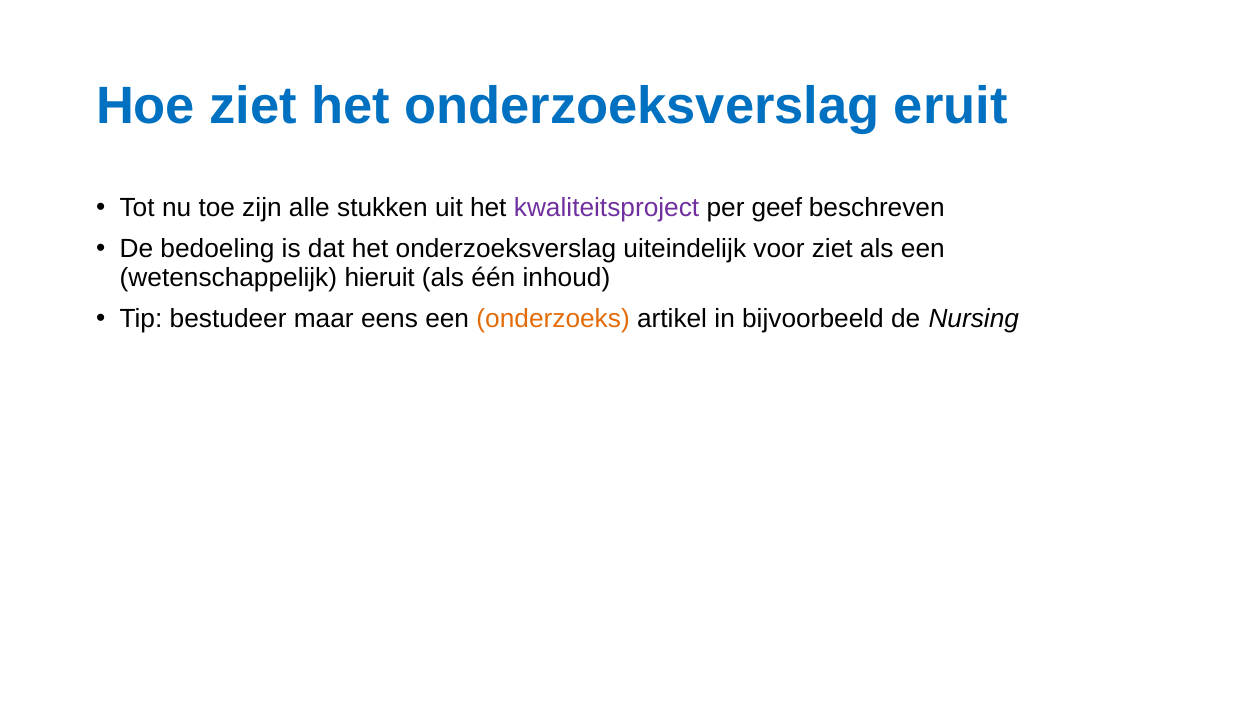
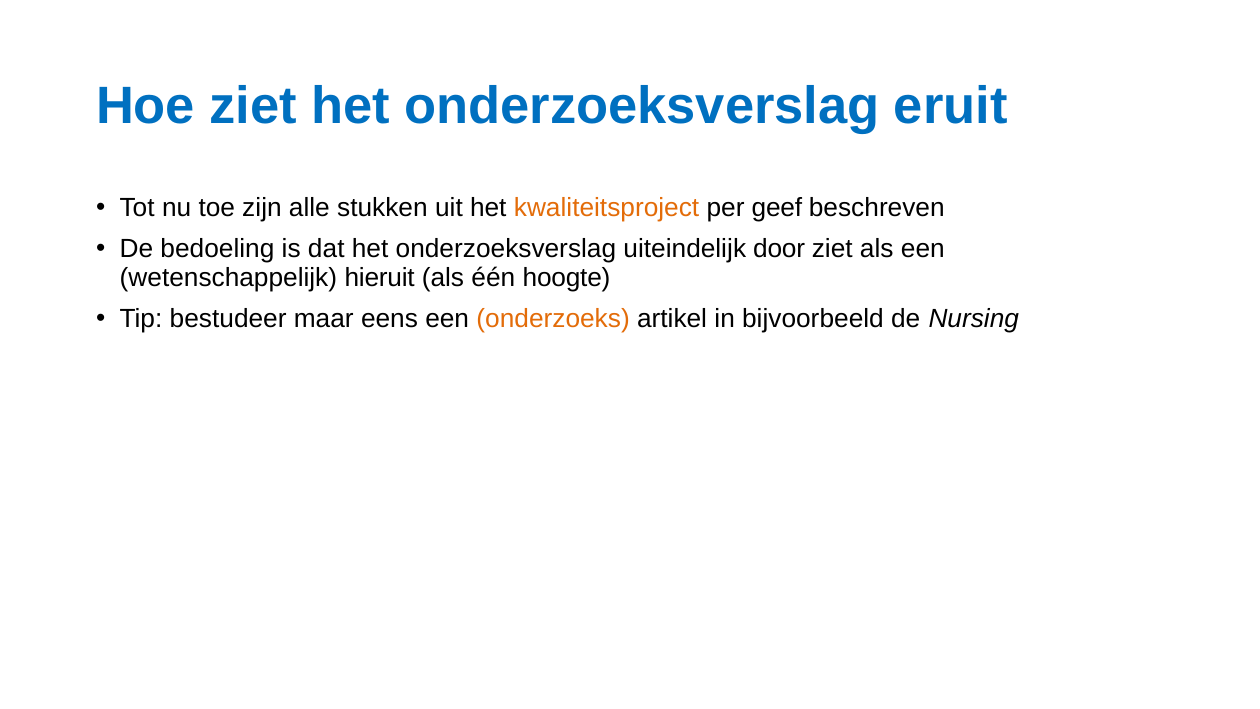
kwaliteitsproject colour: purple -> orange (607, 207)
voor: voor -> door (779, 249)
inhoud: inhoud -> hoogte (567, 277)
